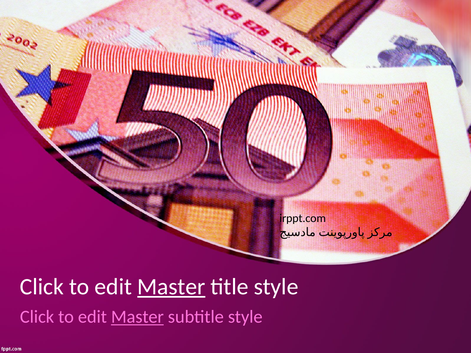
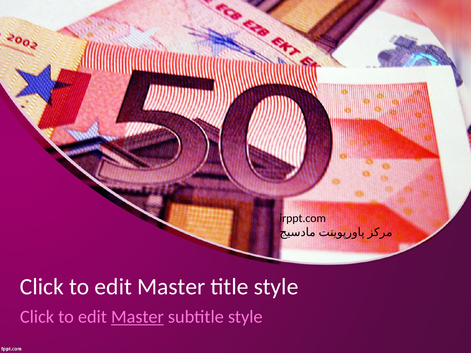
Master underline: present -> none (171, 287)
